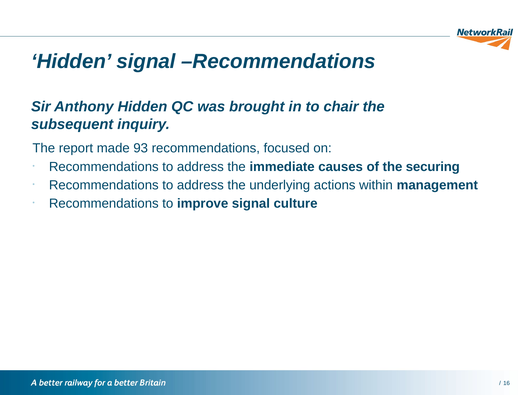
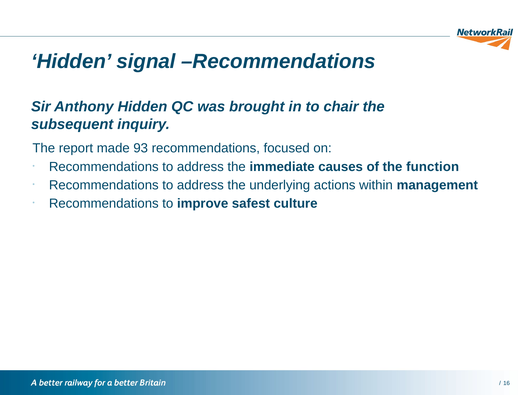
securing: securing -> function (433, 167)
improve signal: signal -> safest (251, 204)
